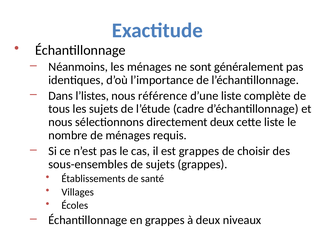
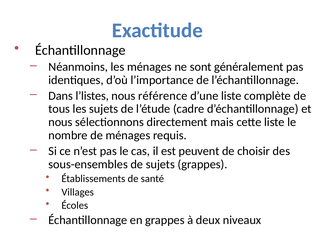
directement deux: deux -> mais (222, 122)
est grappes: grappes -> peuvent (199, 151)
